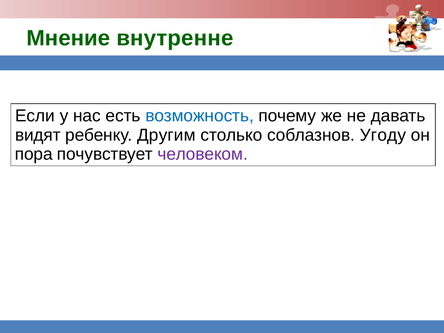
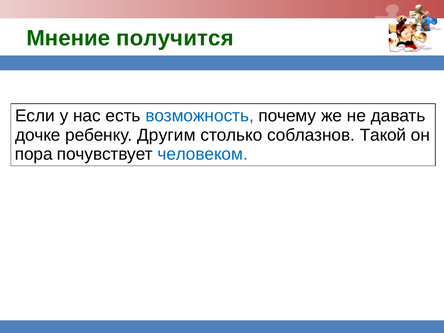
внутренне: внутренне -> получится (175, 38)
видят: видят -> дочке (38, 135)
Угоду: Угоду -> Такой (383, 135)
человеком colour: purple -> blue (203, 154)
